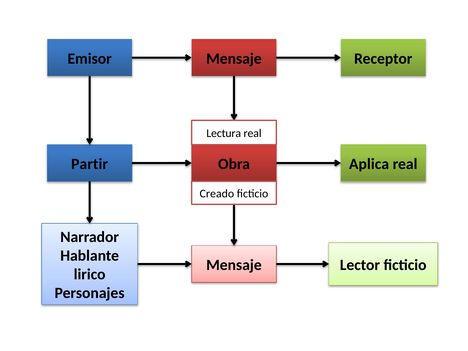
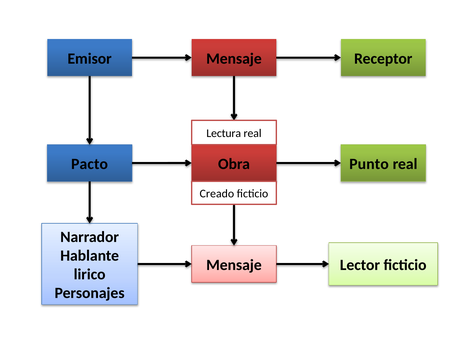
Partir: Partir -> Pacto (90, 164)
Aplica: Aplica -> Punto (369, 164)
